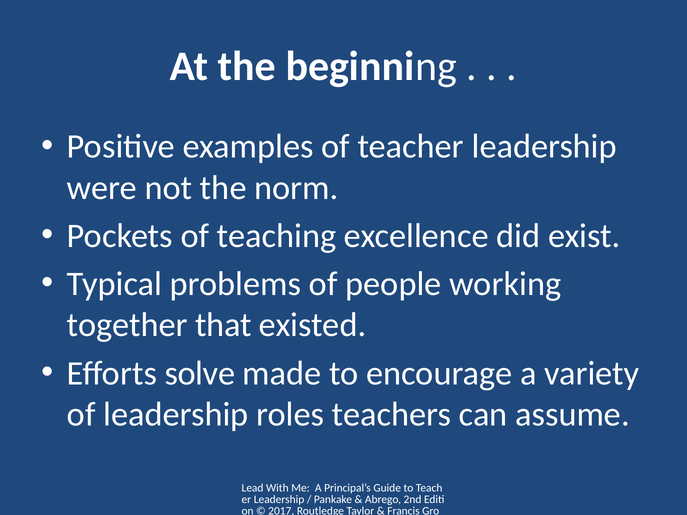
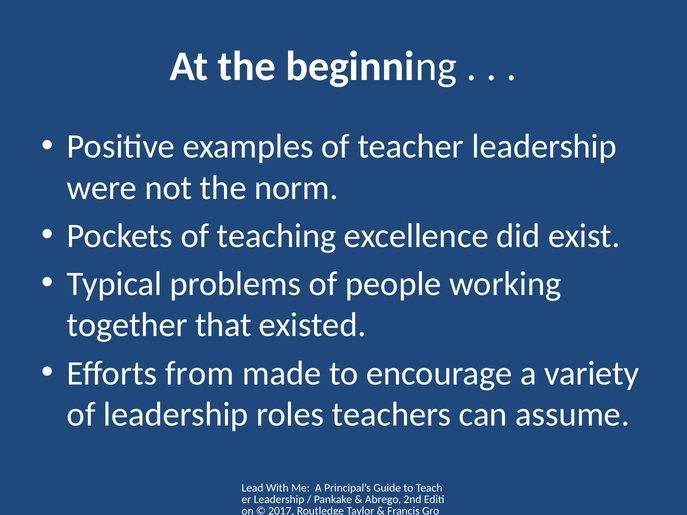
solve: solve -> from (200, 373)
